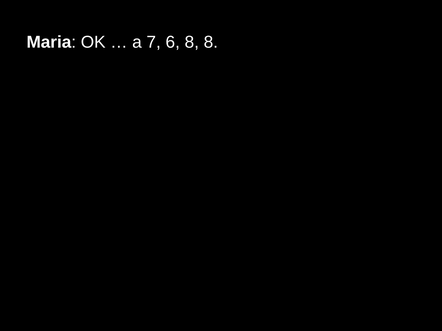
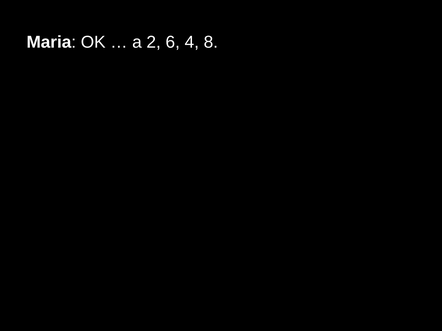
7: 7 -> 2 (154, 42)
6 8: 8 -> 4 (192, 42)
